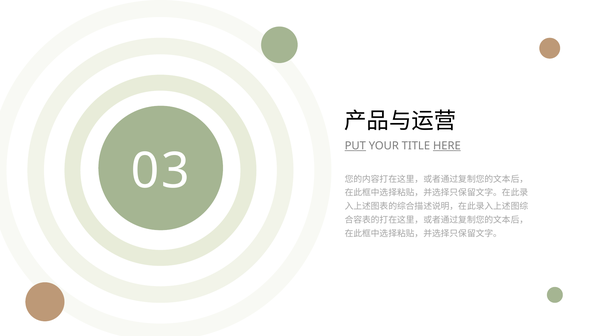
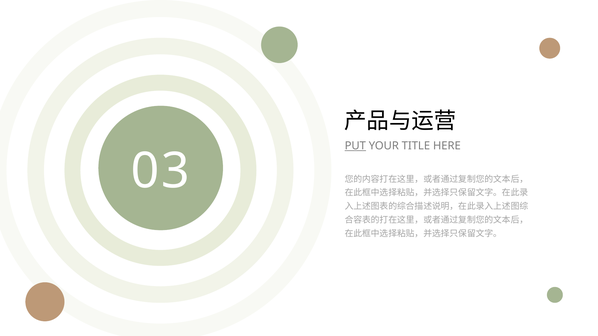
HERE underline: present -> none (447, 146)
